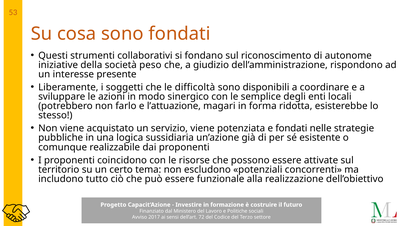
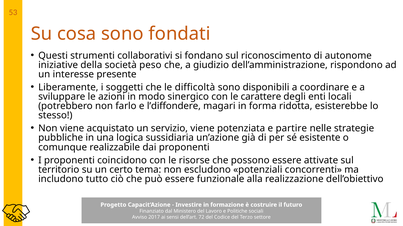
semplice: semplice -> carattere (261, 97)
l’attuazione: l’attuazione -> l’diffondere (174, 106)
e fondati: fondati -> partire (291, 129)
